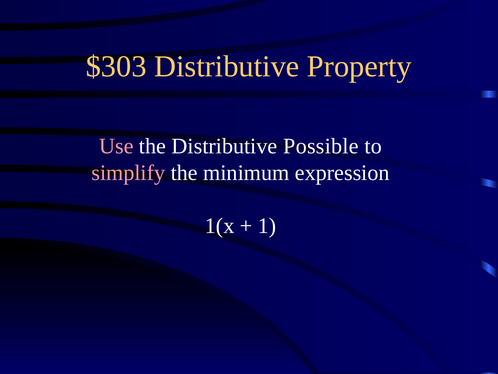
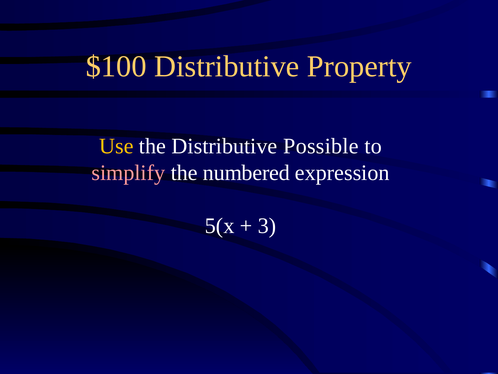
$303: $303 -> $100 (116, 66)
Use colour: pink -> yellow (116, 146)
minimum: minimum -> numbered (246, 172)
1(x: 1(x -> 5(x (220, 226)
1: 1 -> 3 (267, 226)
